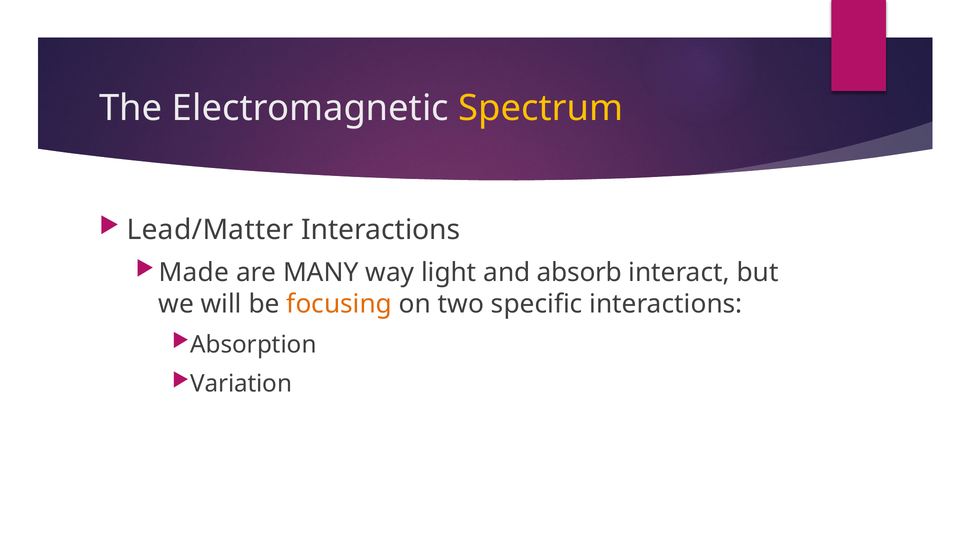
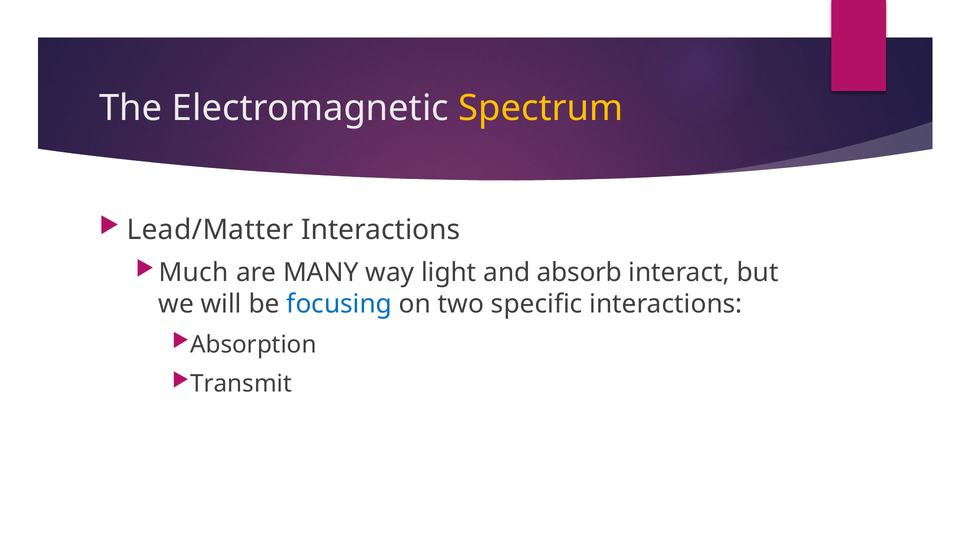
Made: Made -> Much (194, 273)
focusing colour: orange -> blue (339, 304)
Variation: Variation -> Transmit (241, 384)
